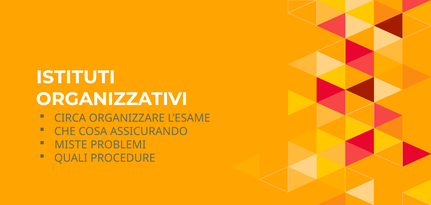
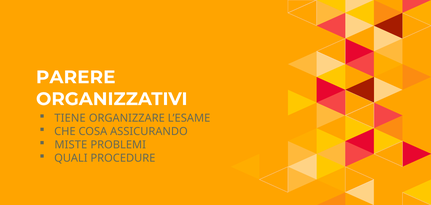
ISTITUTI: ISTITUTI -> PARERE (76, 77)
CIRCA: CIRCA -> TIENE (70, 118)
